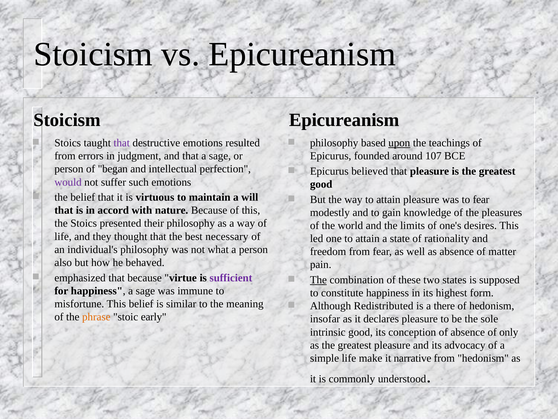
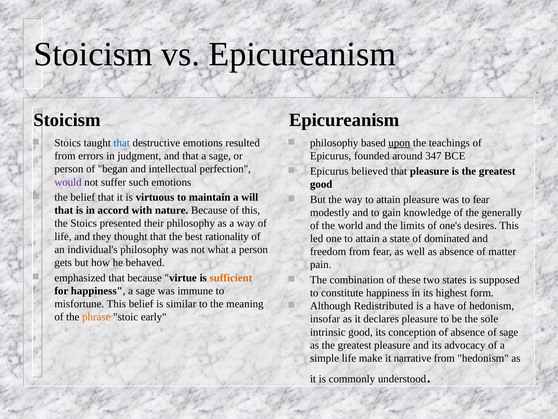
that colour: purple -> blue (122, 143)
107: 107 -> 347 (433, 156)
pleasures: pleasures -> generally (502, 212)
necessary: necessary -> rationality (227, 236)
rationality: rationality -> dominated (447, 238)
also: also -> gets (63, 262)
sufficient colour: purple -> orange (231, 277)
The underline: present -> none (318, 280)
there: there -> have (444, 306)
of only: only -> sage (509, 332)
